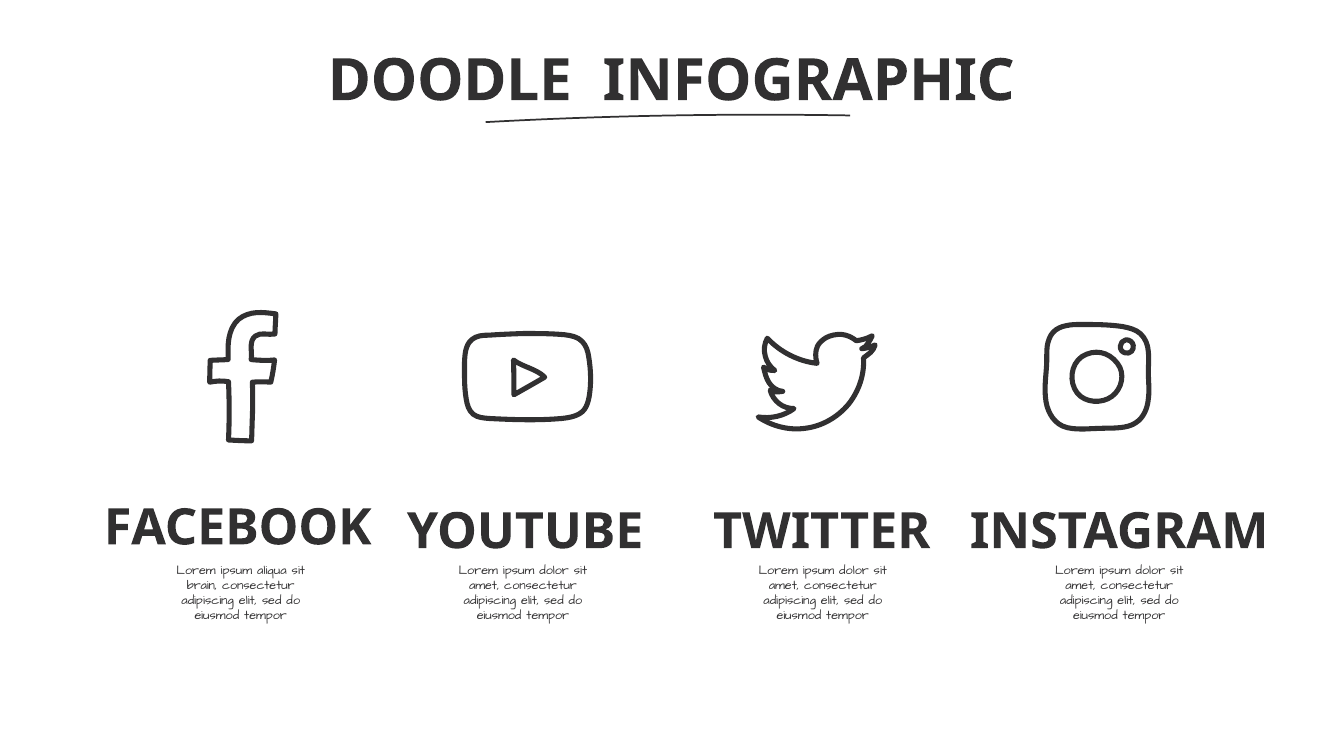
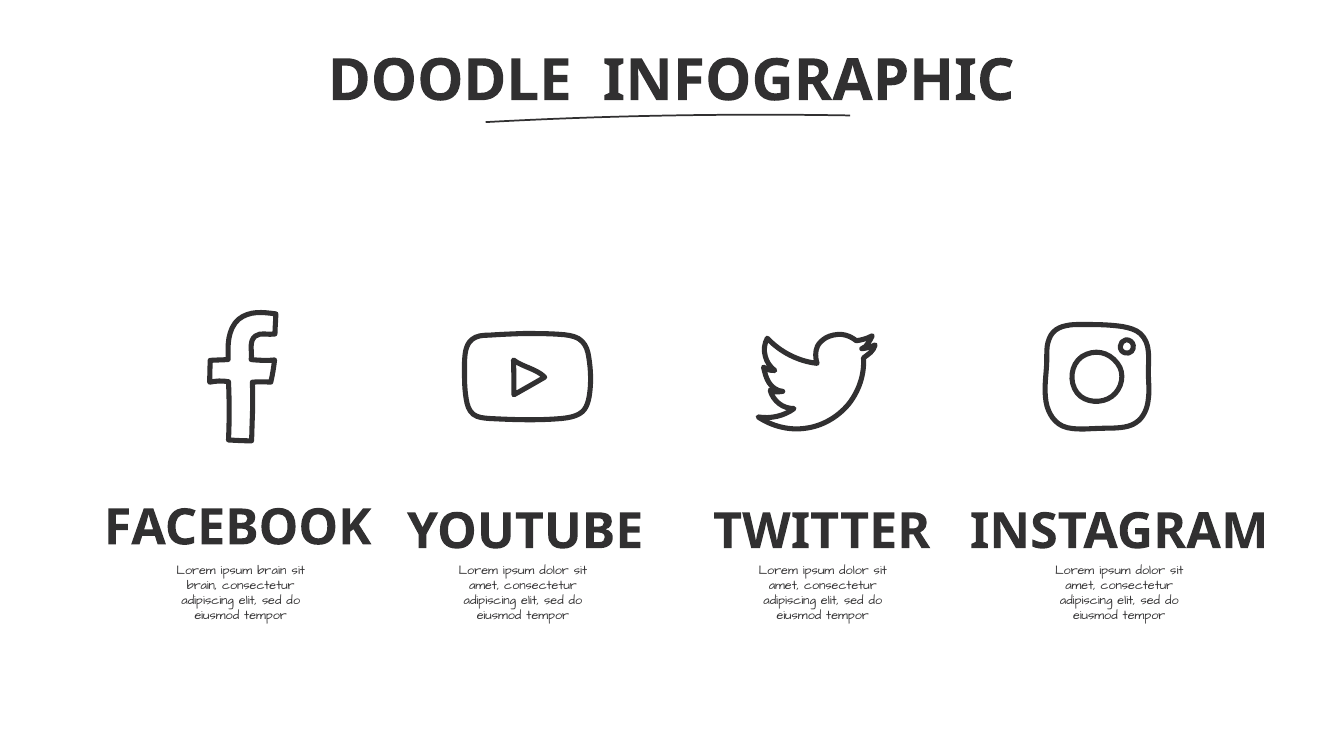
ipsum aliqua: aliqua -> brain (272, 570)
